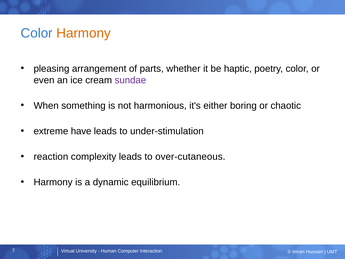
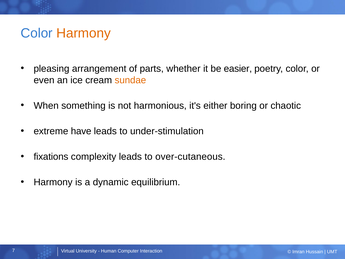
haptic: haptic -> easier (238, 69)
sundae colour: purple -> orange (130, 80)
reaction: reaction -> fixations (51, 157)
